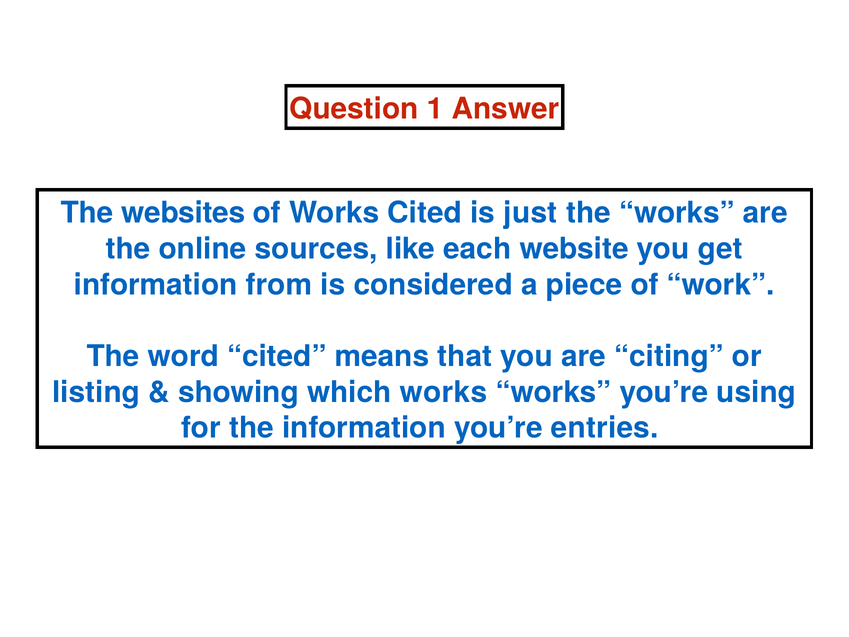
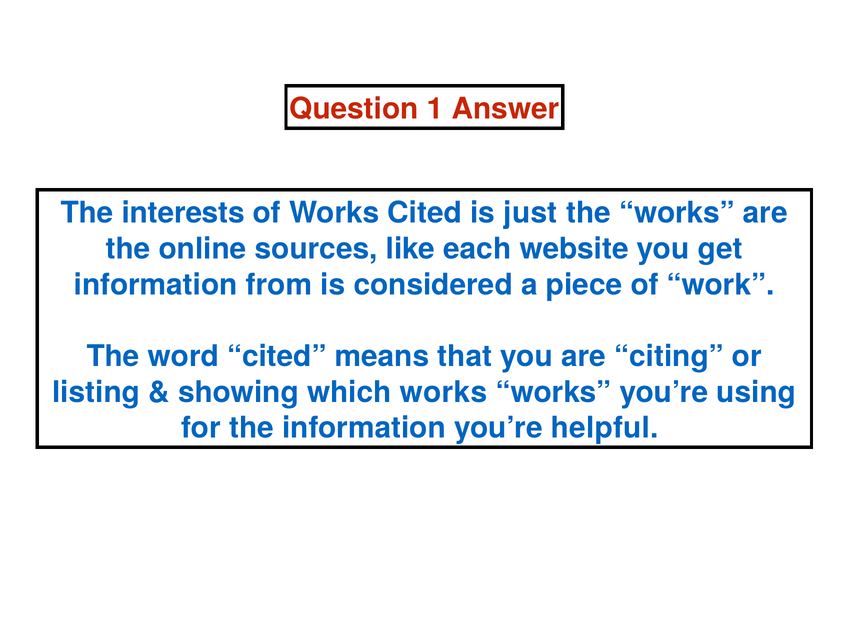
websites: websites -> interests (183, 213)
entries: entries -> helpful (605, 428)
